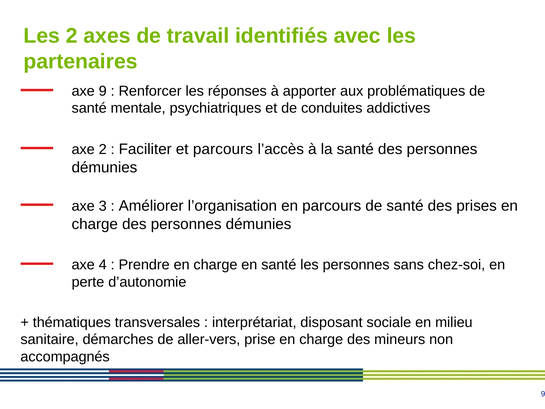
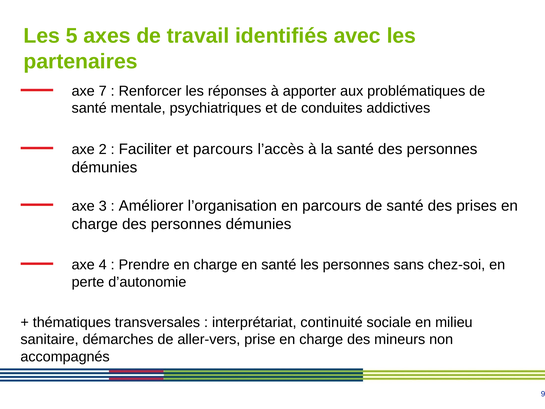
Les 2: 2 -> 5 (72, 36)
axe 9: 9 -> 7 (103, 91)
disposant: disposant -> continuité (331, 322)
